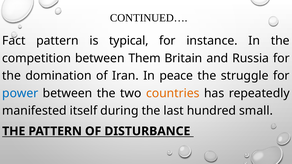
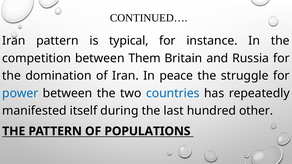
Fact: Fact -> Iran (14, 41)
countries colour: orange -> blue (173, 93)
small: small -> other (256, 111)
DISTURBANCE: DISTURBANCE -> POPULATIONS (147, 131)
